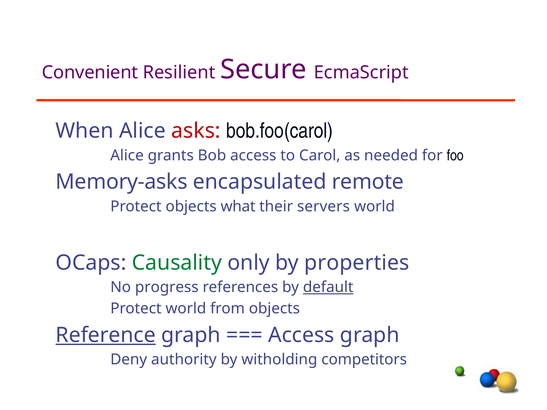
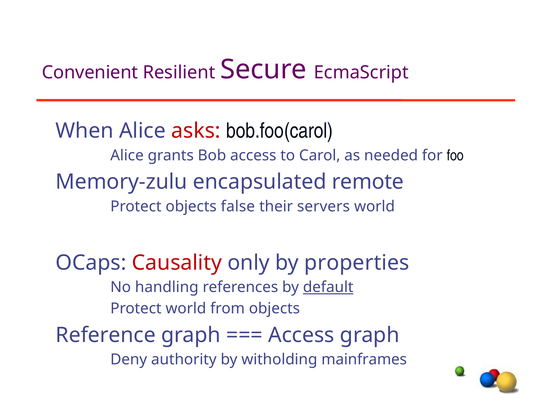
Memory-asks: Memory-asks -> Memory-zulu (122, 182)
what: what -> false (238, 207)
Causality colour: green -> red (177, 263)
progress: progress -> handling (167, 287)
Reference underline: present -> none (106, 335)
competitors: competitors -> mainframes (364, 360)
